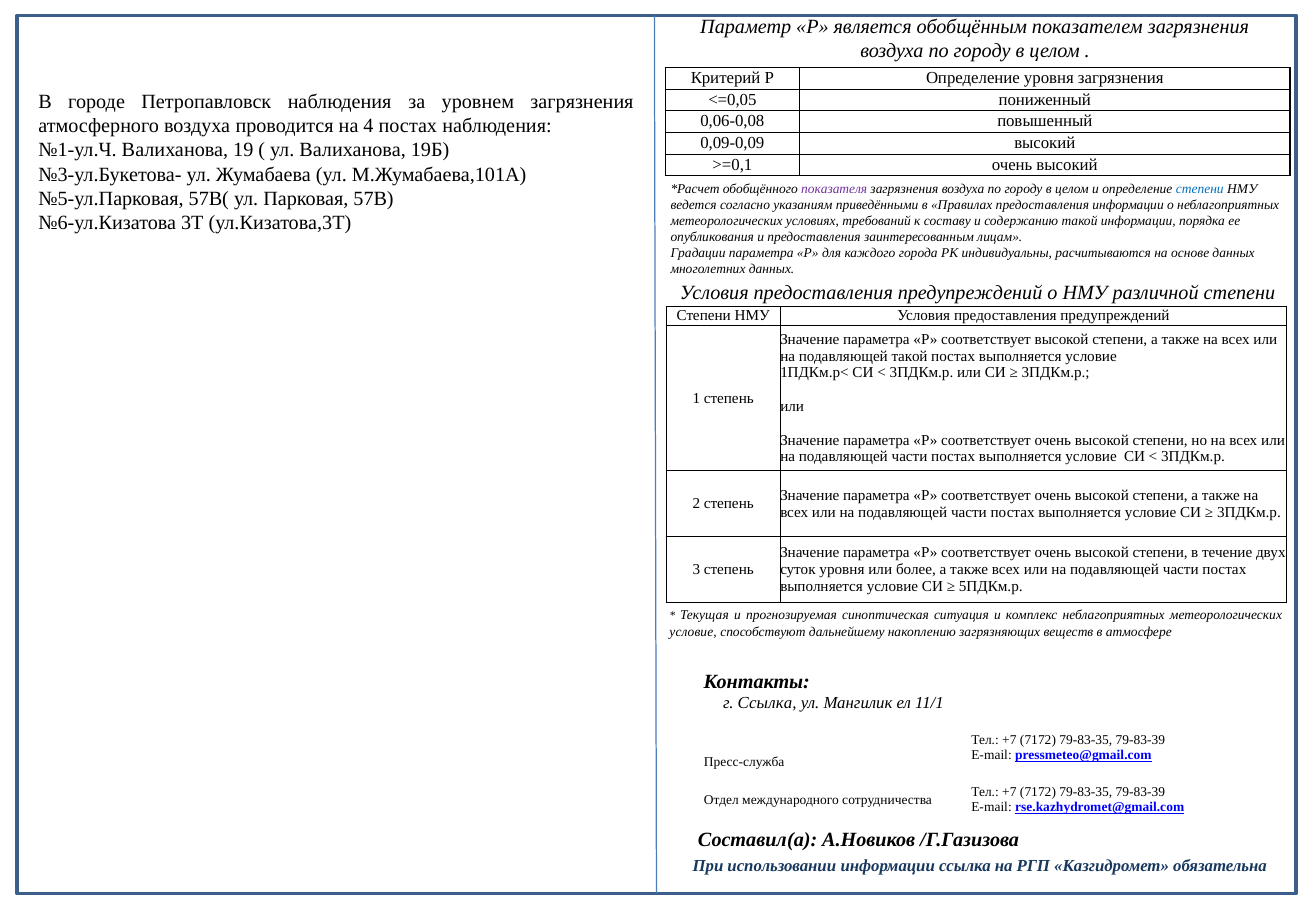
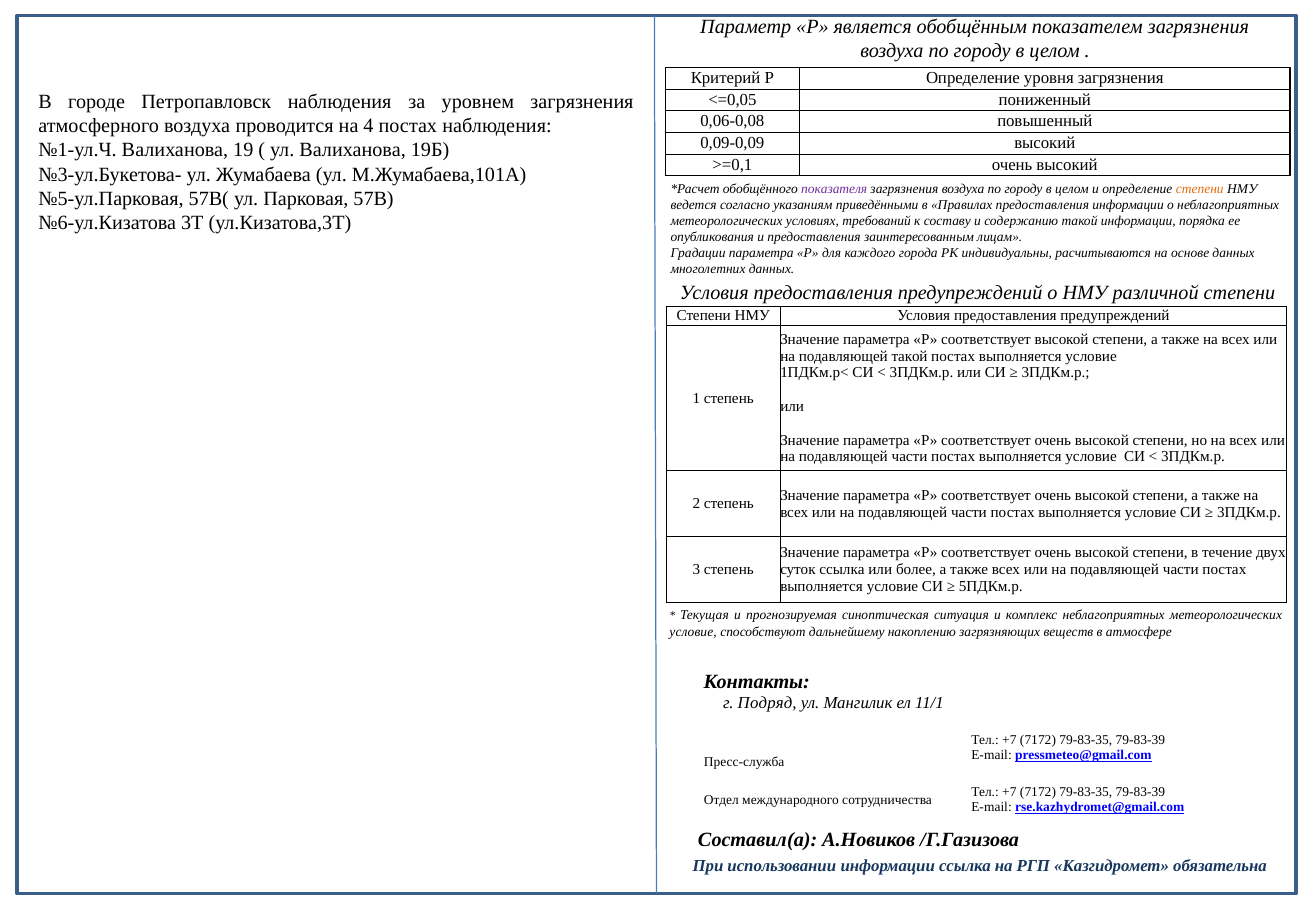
степени colour: blue -> orange (1200, 189)
суток уровня: уровня -> ссылка (842, 569)
г Ссылка: Ссылка -> Подряд (767, 703)
